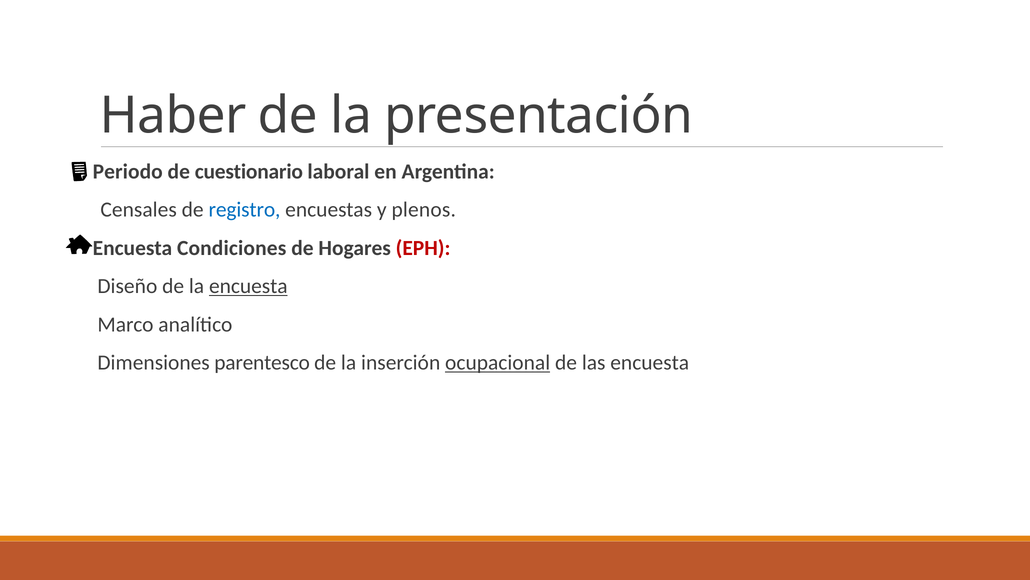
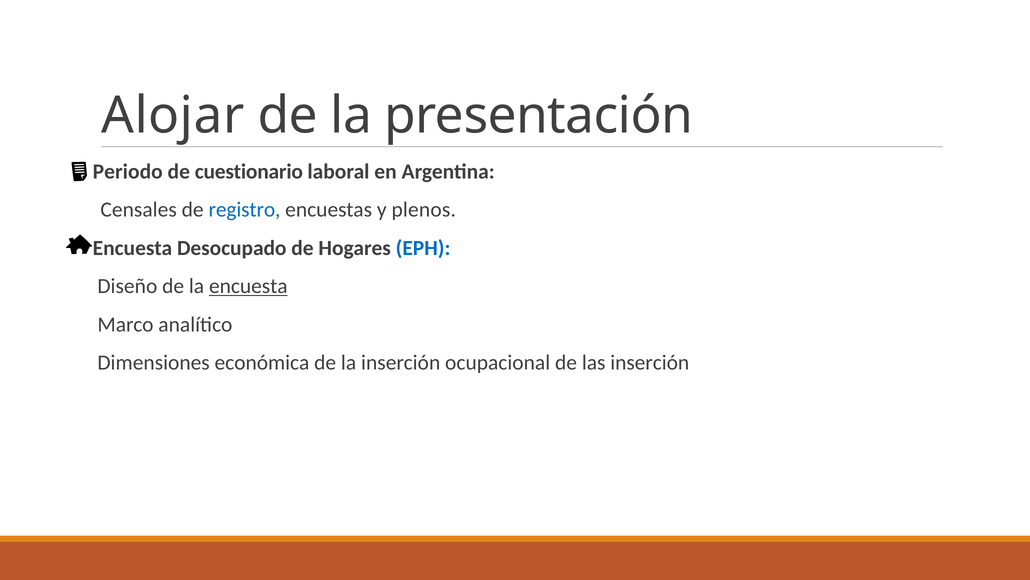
Haber: Haber -> Alojar (173, 115)
Condiciones: Condiciones -> Desocupado (232, 248)
EPH colour: red -> blue (423, 248)
parentesco: parentesco -> económica (262, 362)
ocupacional underline: present -> none (498, 362)
las encuesta: encuesta -> inserción (650, 362)
